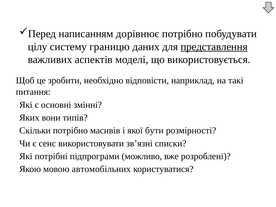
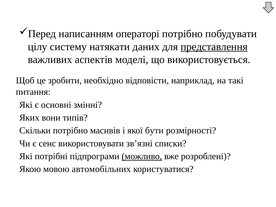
дорівнює: дорівнює -> операторі (138, 34)
границю: границю -> натякати (110, 47)
можливо underline: none -> present (142, 156)
